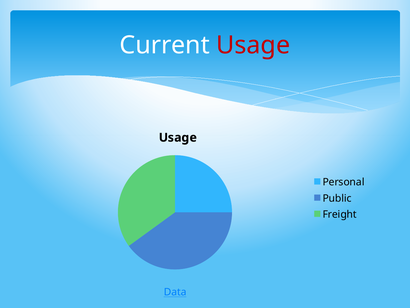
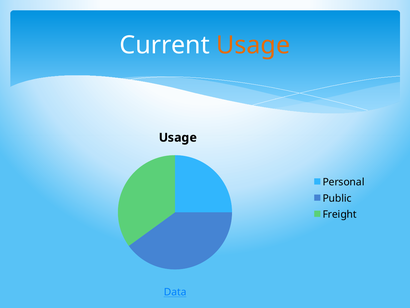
Usage colour: red -> orange (253, 45)
